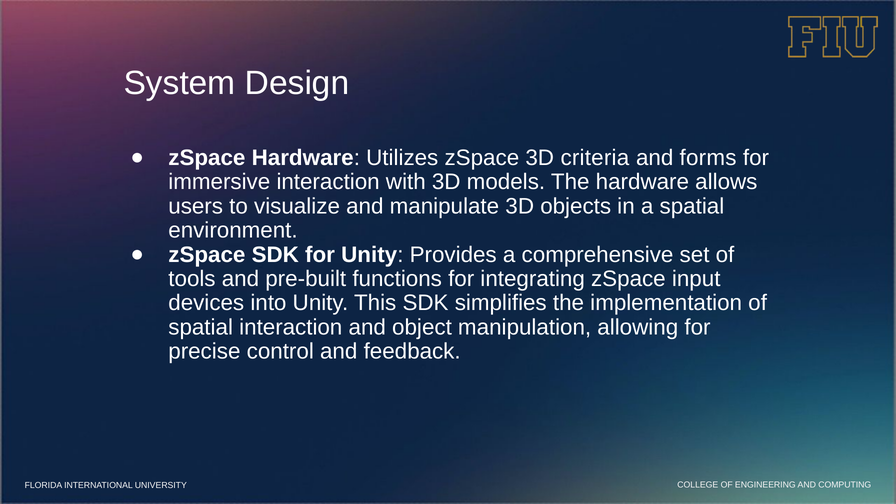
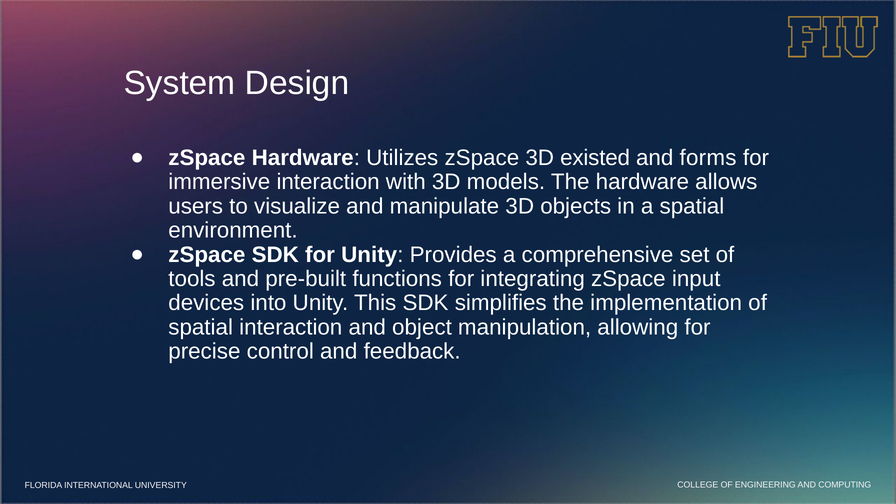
criteria: criteria -> existed (595, 158)
